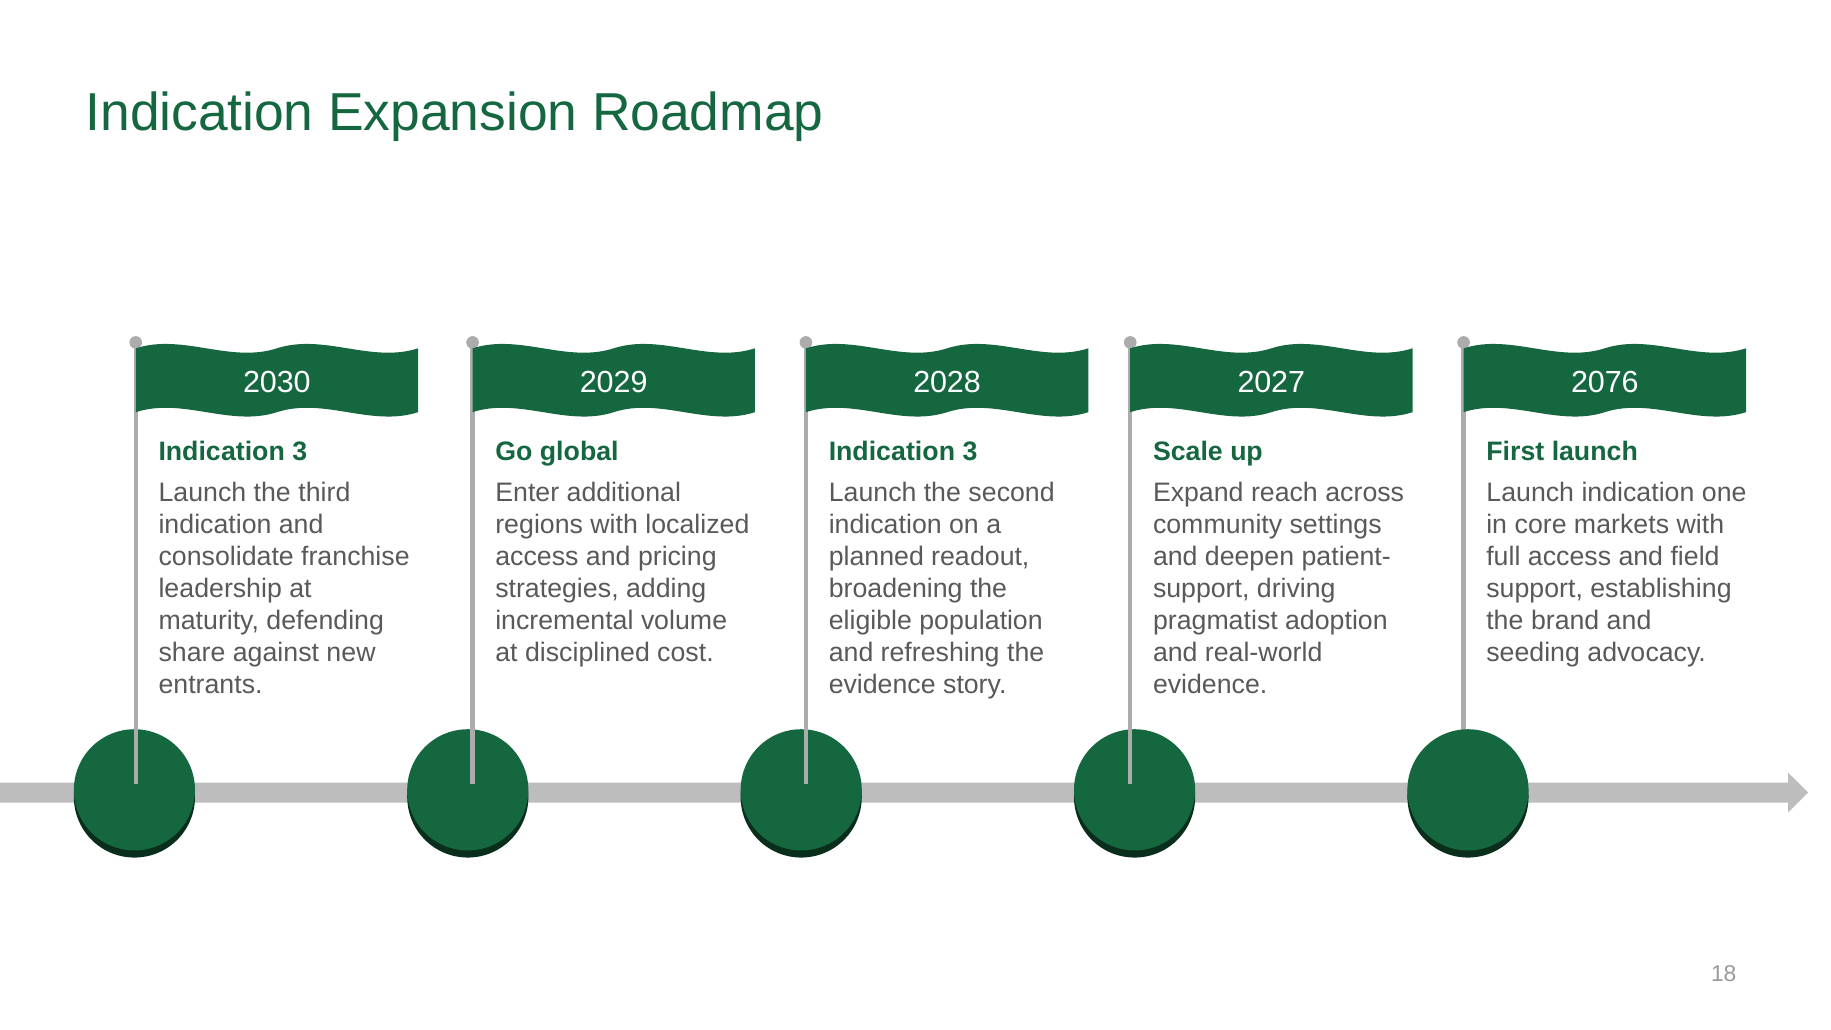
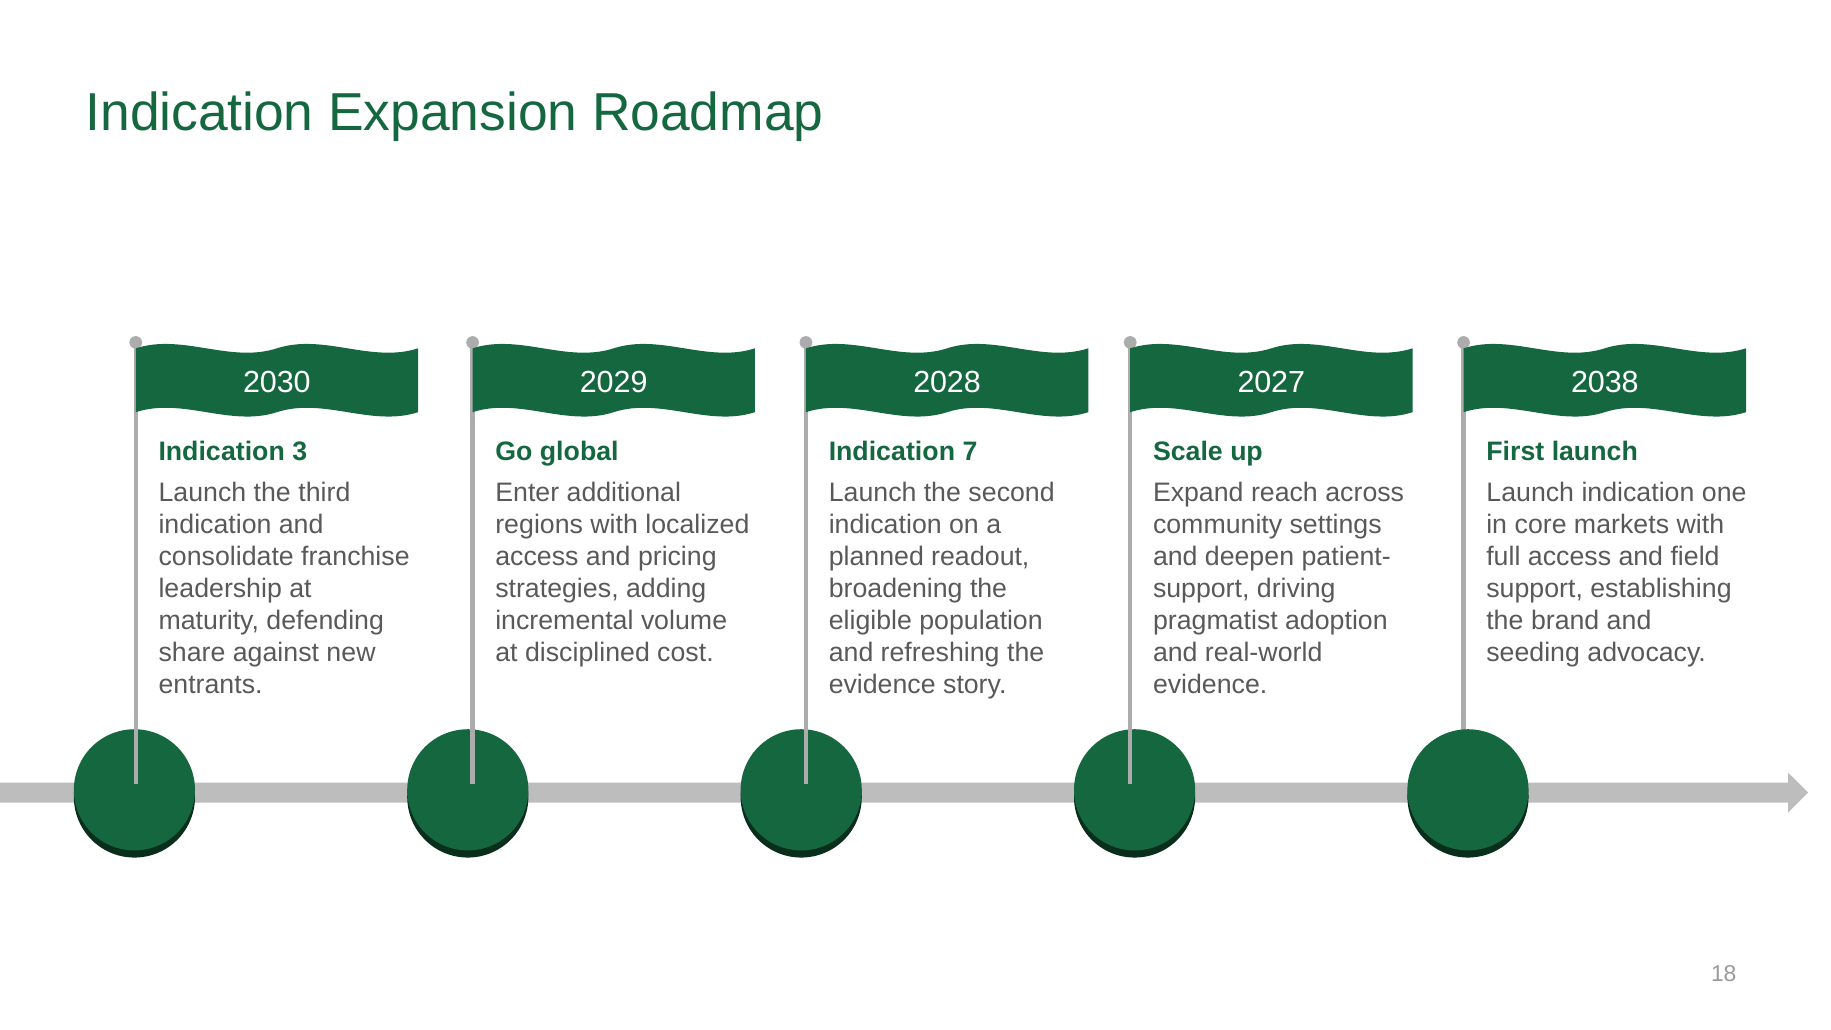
2076: 2076 -> 2038 (1605, 382)
3: 3 -> 7 (970, 451)
